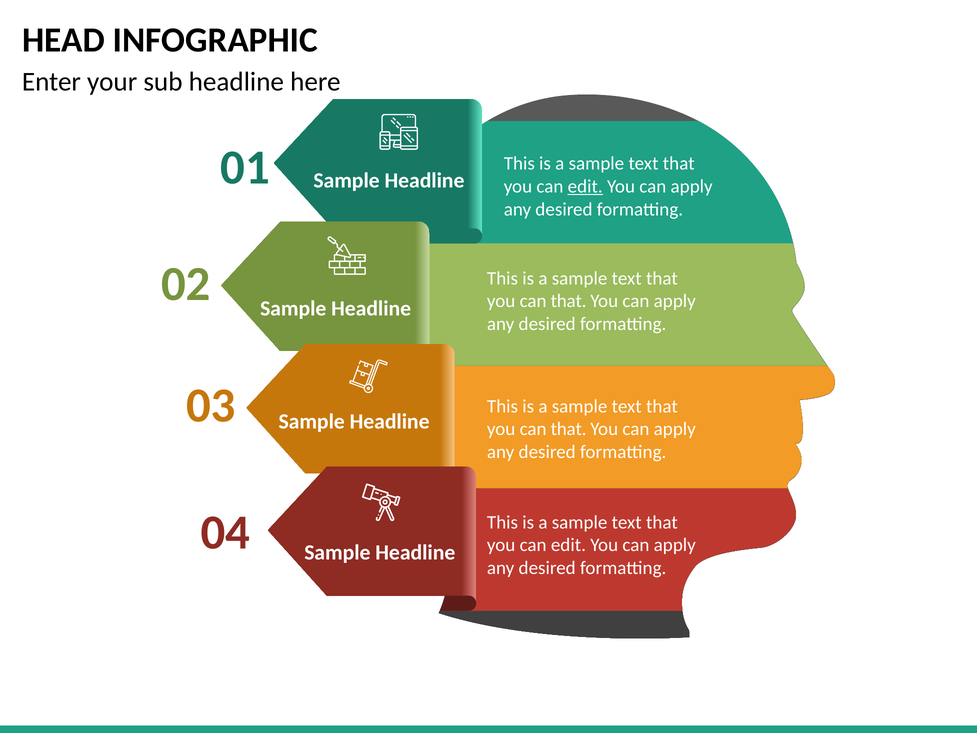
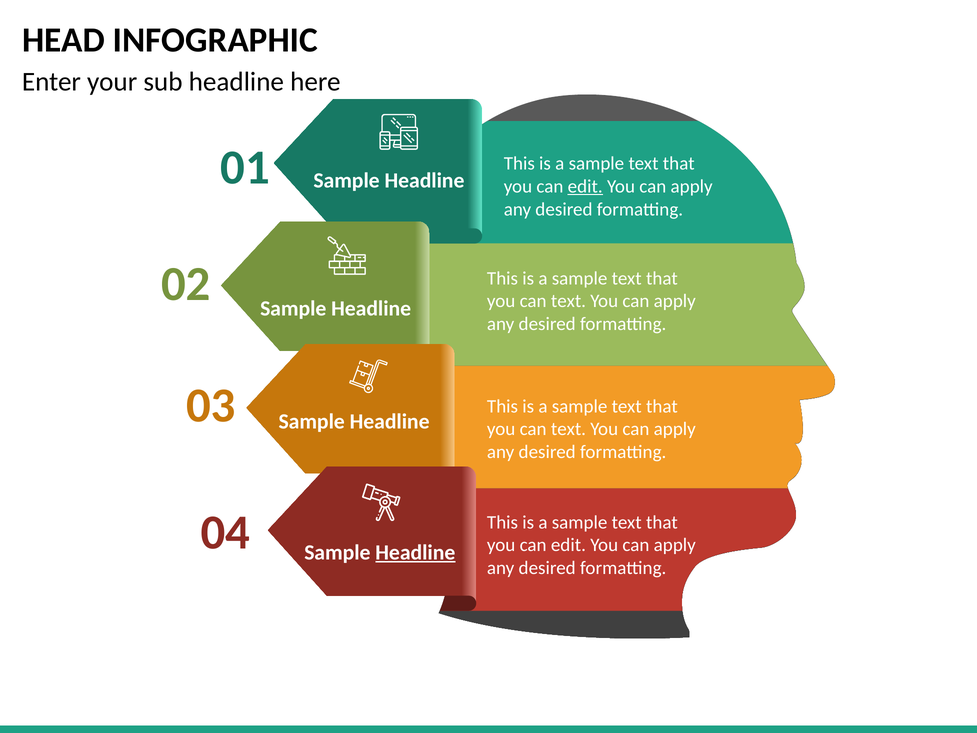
that: that -> text (568, 301)
that: that -> text (568, 429)
Headline underline: none -> present (415, 552)
